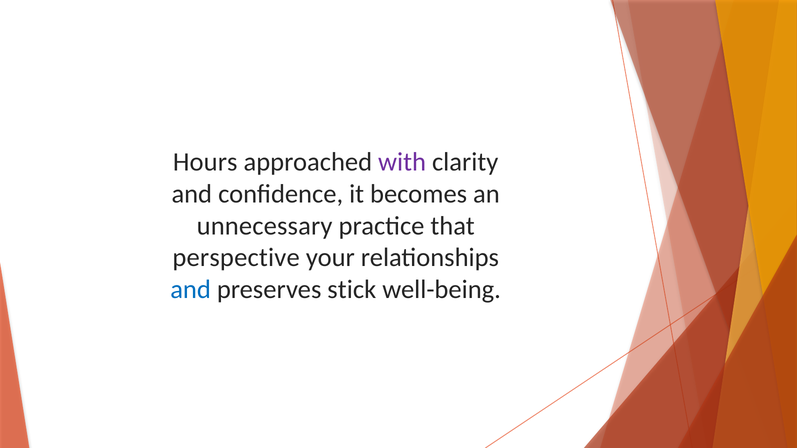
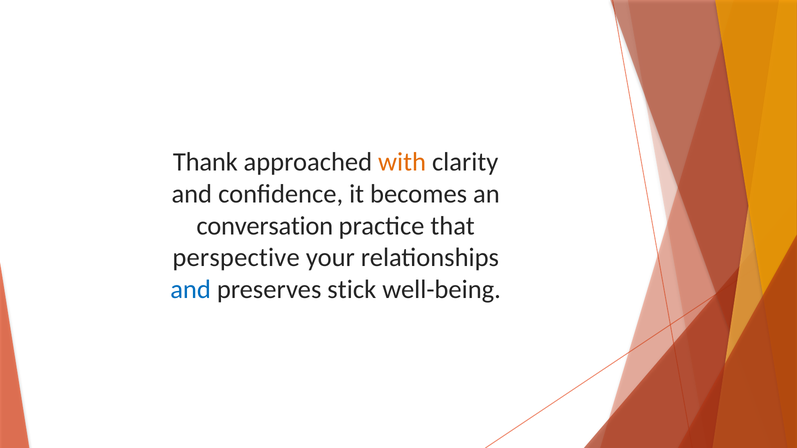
Hours: Hours -> Thank (205, 162)
with colour: purple -> orange (402, 162)
unnecessary: unnecessary -> conversation (265, 226)
